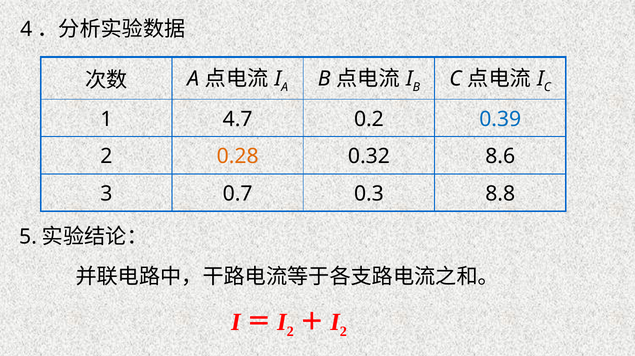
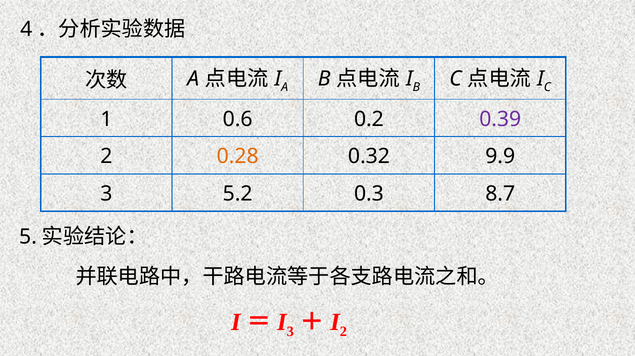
4.7: 4.7 -> 0.6 (238, 119)
0.39 colour: blue -> purple (500, 119)
8.6: 8.6 -> 9.9 (500, 157)
0.7: 0.7 -> 5.2 (238, 194)
8.8: 8.8 -> 8.7 (500, 194)
2: 2 -> 3 (290, 332)
